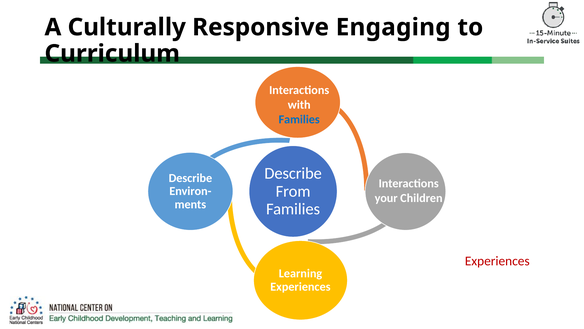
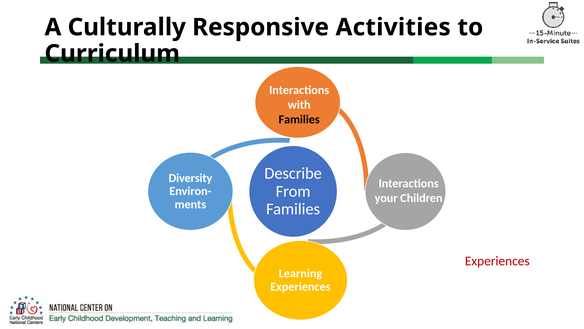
Responsive Engaging: Engaging -> Activities (393, 27)
Families colour: blue -> black (299, 119)
Describe: Describe -> Diversity (190, 178)
